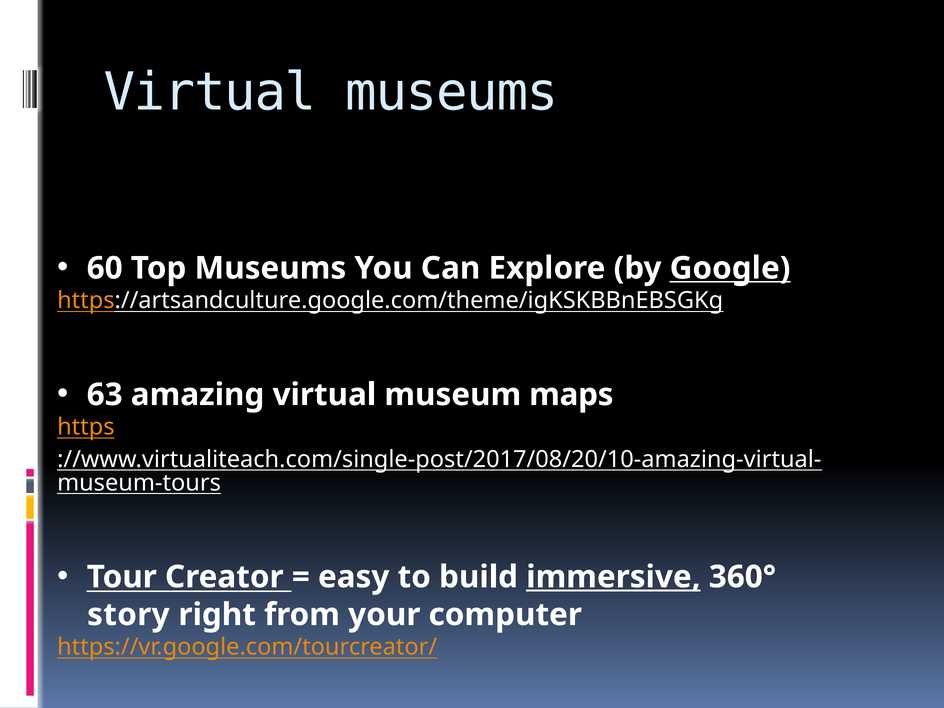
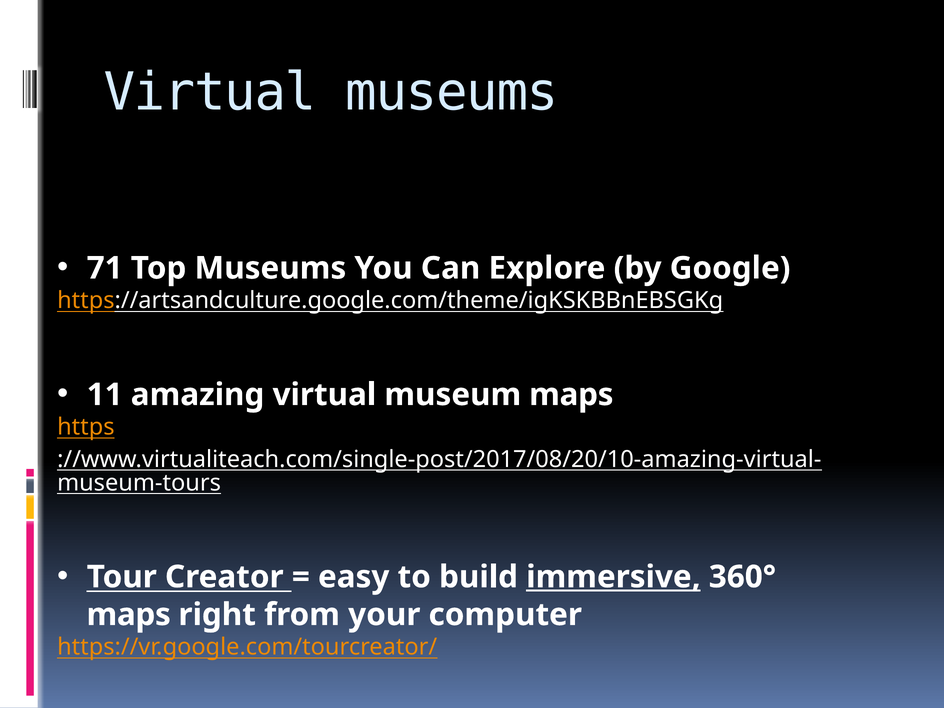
60: 60 -> 71 (105, 268)
Google underline: present -> none (730, 268)
63: 63 -> 11 (105, 395)
story: story -> maps (129, 615)
